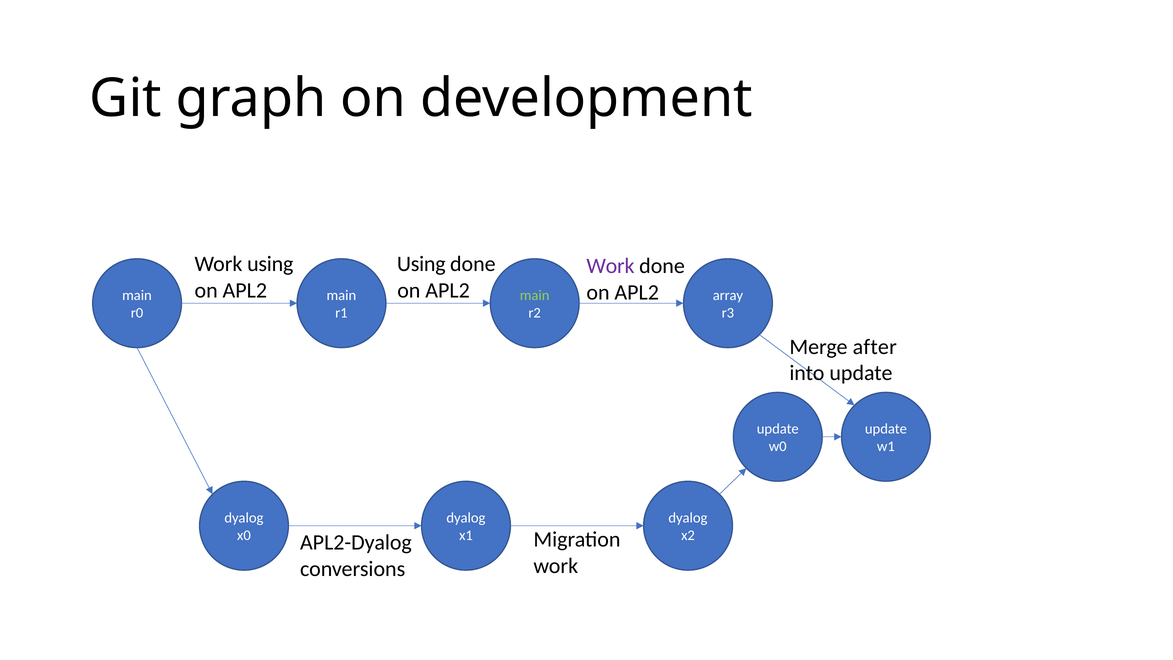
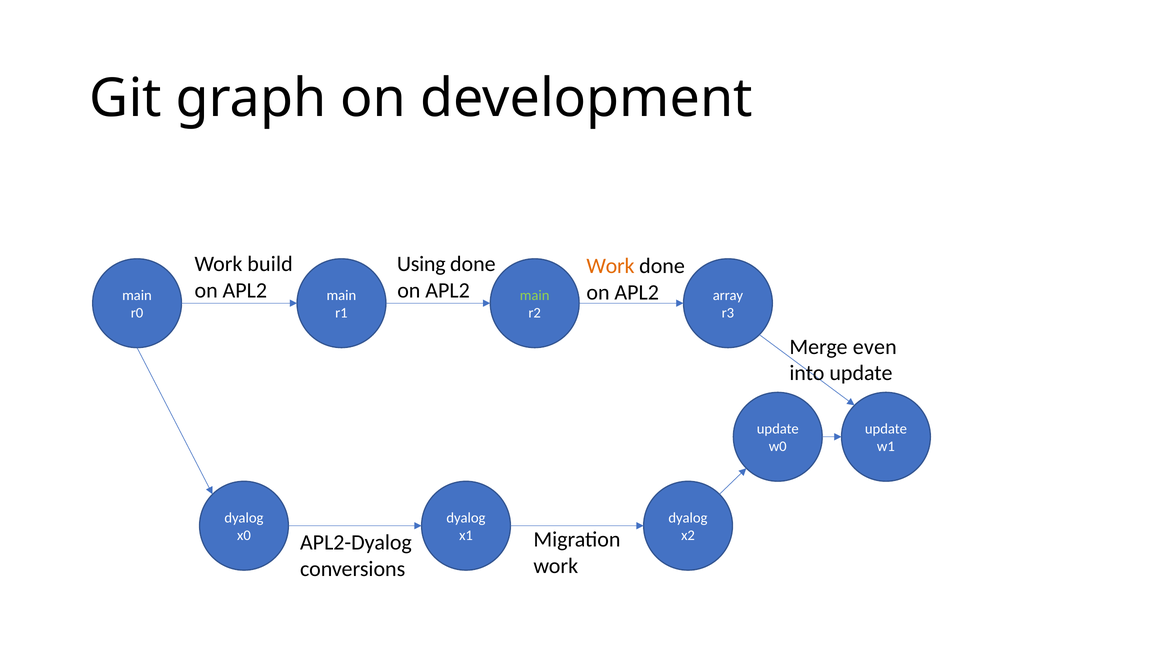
Work using: using -> build (270, 264)
Work colour: purple -> orange (610, 266)
after: after -> even (875, 347)
